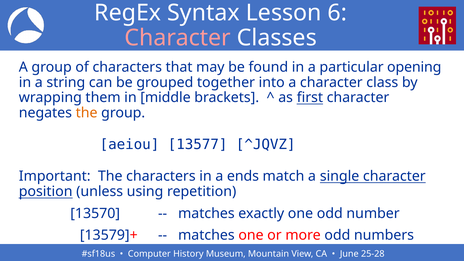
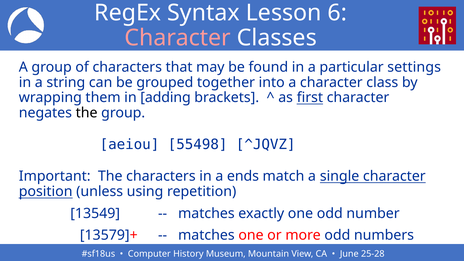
opening: opening -> settings (414, 67)
middle: middle -> adding (166, 98)
the colour: orange -> black (87, 113)
13577: 13577 -> 55498 (198, 145)
13570: 13570 -> 13549 (95, 213)
